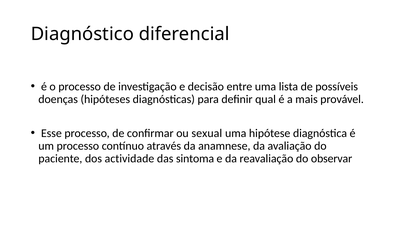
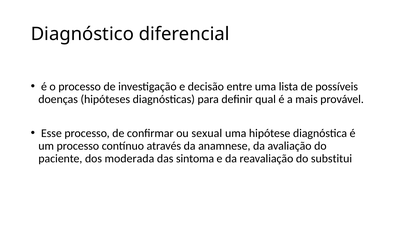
actividade: actividade -> moderada (129, 159)
observar: observar -> substitui (332, 159)
